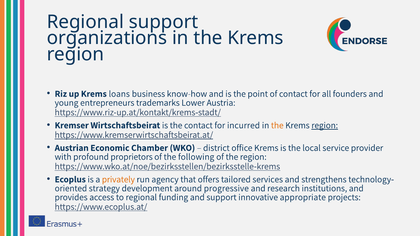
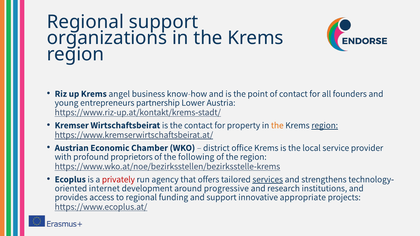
loans: loans -> angel (119, 94)
trademarks: trademarks -> partnership (158, 103)
incurred: incurred -> property (244, 125)
privately colour: orange -> red (118, 180)
services underline: none -> present (268, 180)
strategy: strategy -> internet (104, 188)
